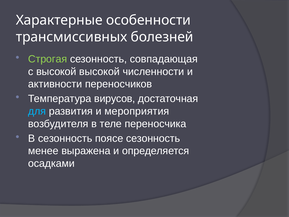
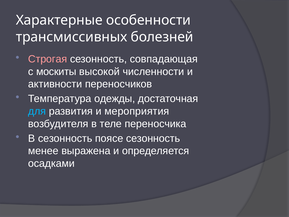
Строгая colour: light green -> pink (48, 59)
с высокой: высокой -> москиты (56, 72)
вирусов: вирусов -> одежды (115, 99)
